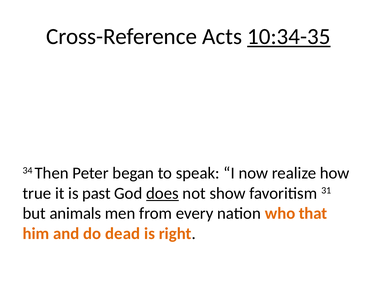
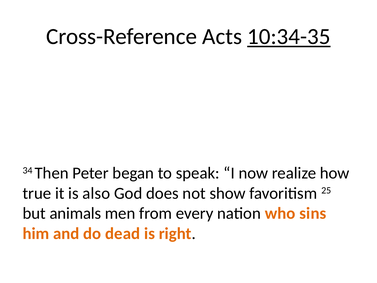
past: past -> also (96, 193)
does underline: present -> none (162, 193)
31: 31 -> 25 (326, 190)
that: that -> sins (313, 213)
